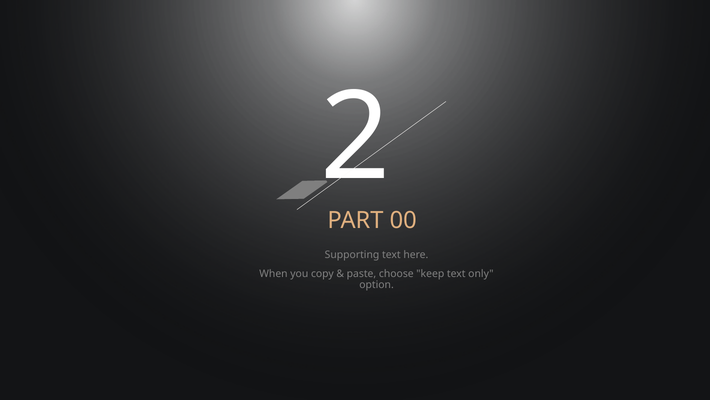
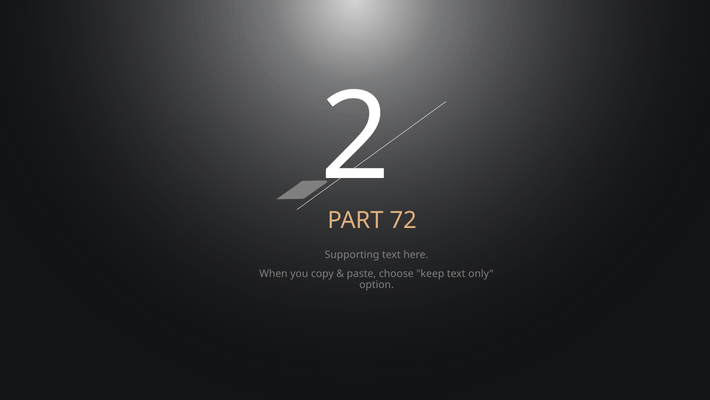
00: 00 -> 72 (403, 220)
